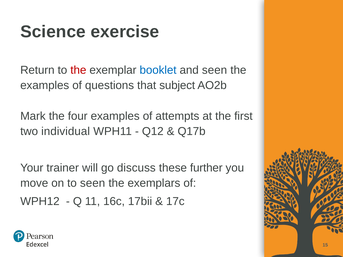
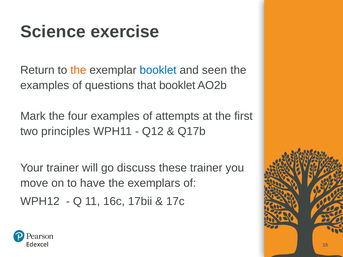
the colour: red -> orange (78, 70)
that subject: subject -> booklet (177, 85)
individual: individual -> principles (66, 131)
these further: further -> trainer (206, 168)
to seen: seen -> have (93, 183)
